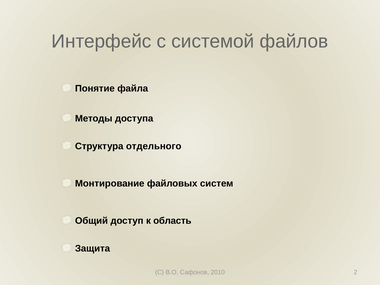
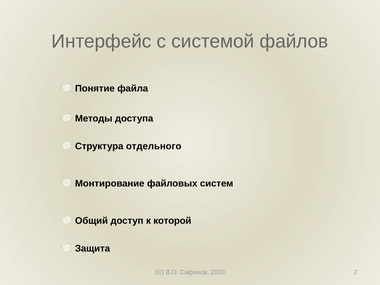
область: область -> которой (172, 221)
